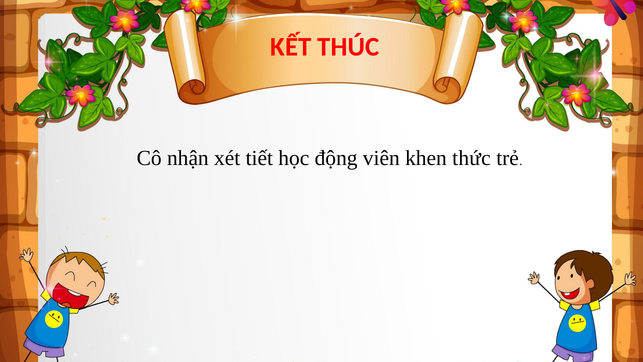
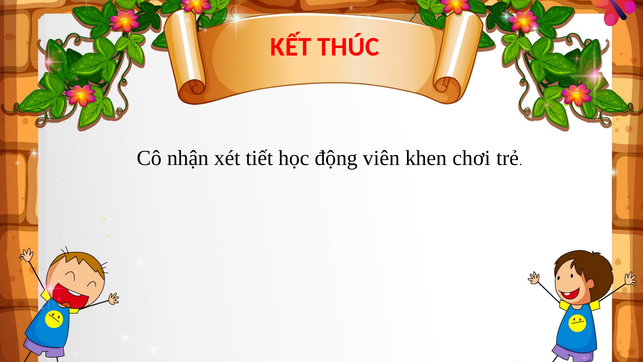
thức: thức -> chơi (471, 158)
